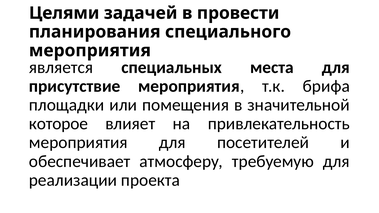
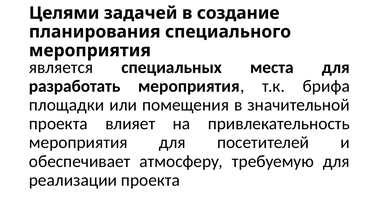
провести: провести -> создание (238, 13)
присутствие: присутствие -> разработать (75, 86)
которое: которое -> проекта (58, 124)
